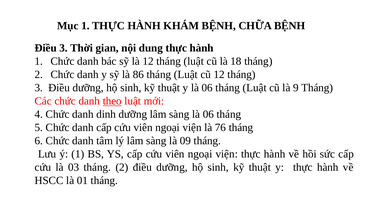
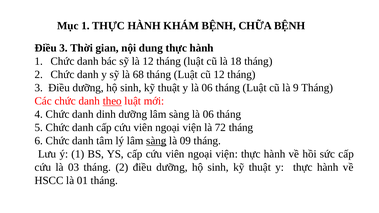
86: 86 -> 68 (138, 75)
76: 76 -> 72 (220, 128)
sàng underline: none -> present (156, 141)
